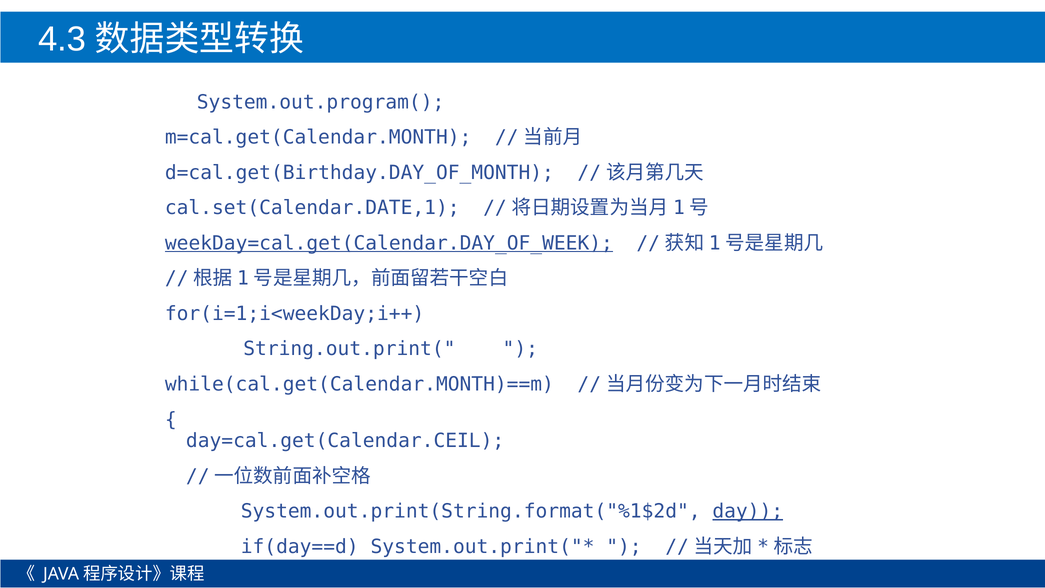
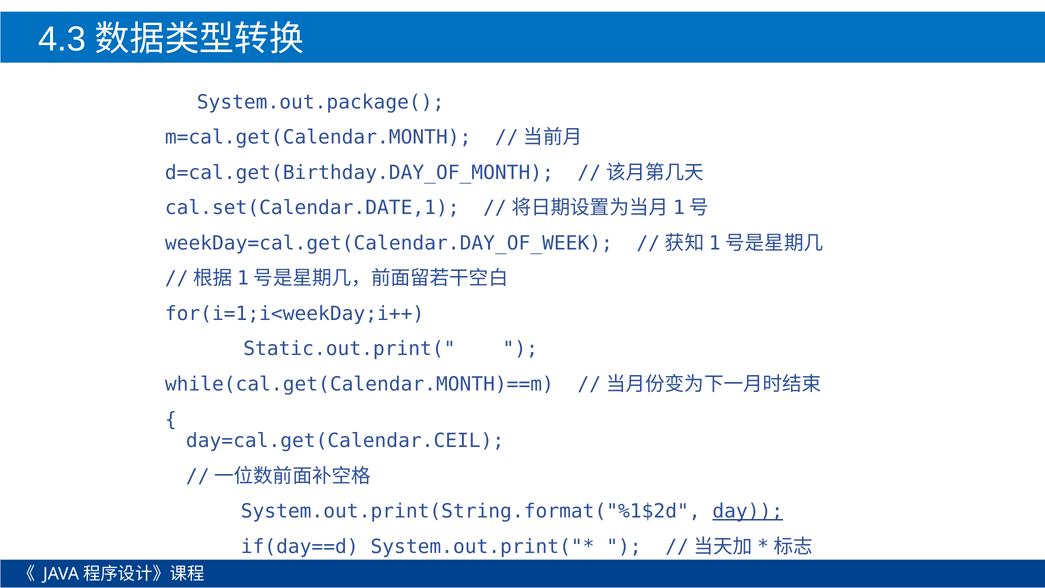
System.out.program(: System.out.program( -> System.out.package( (321, 102)
weekDay=cal.get(Calendar.DAY_OF_WEEK underline: present -> none (389, 243)
String.out.print(: String.out.print( -> Static.out.print( (349, 349)
